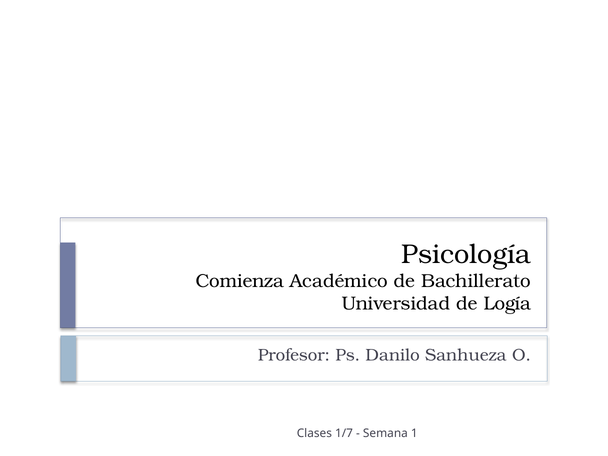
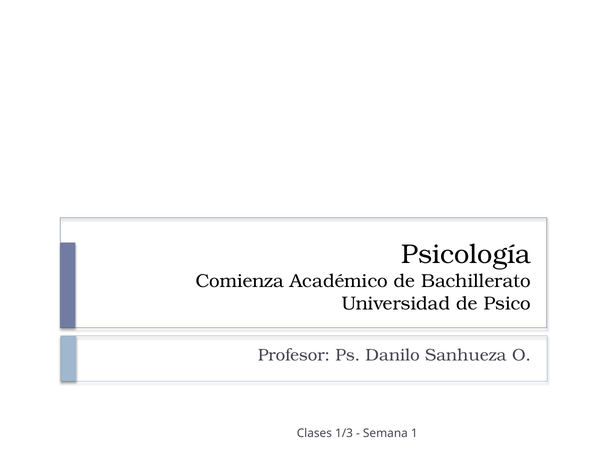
Logía: Logía -> Psico (507, 304)
1/7: 1/7 -> 1/3 (344, 433)
